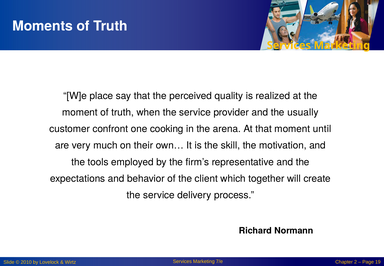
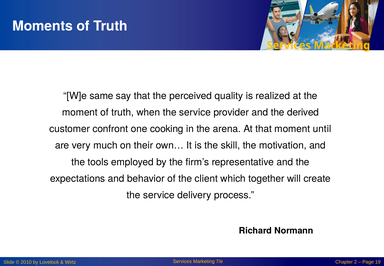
place: place -> same (101, 96)
usually: usually -> derived (303, 112)
